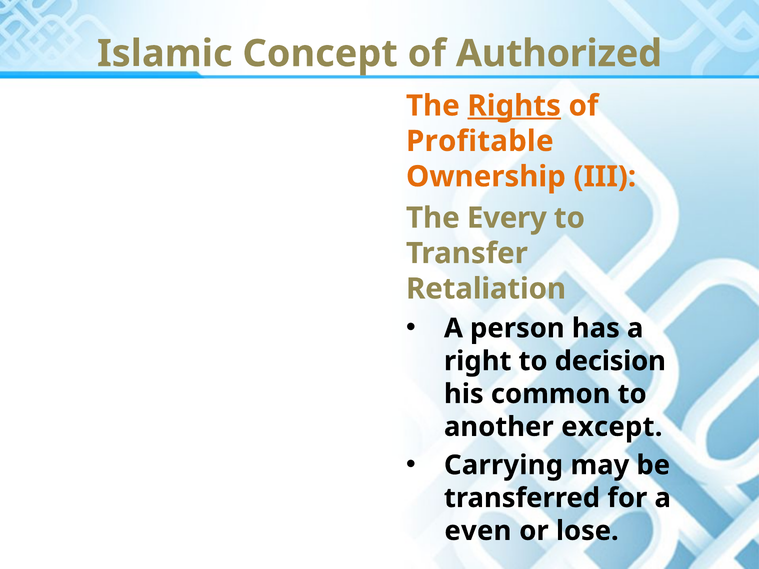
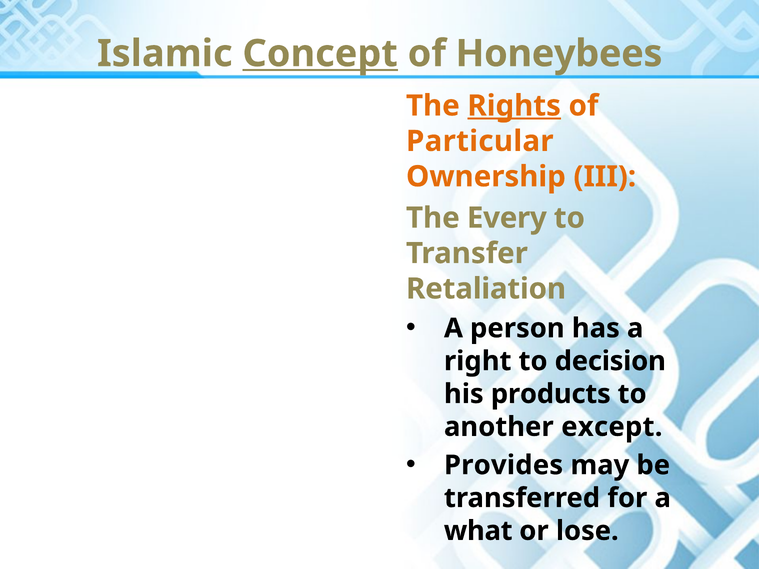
Concept underline: none -> present (320, 54)
Authorized: Authorized -> Honeybees (559, 54)
Profitable: Profitable -> Particular (480, 141)
common: common -> products (551, 394)
Carrying: Carrying -> Provides (504, 465)
even: even -> what (478, 531)
